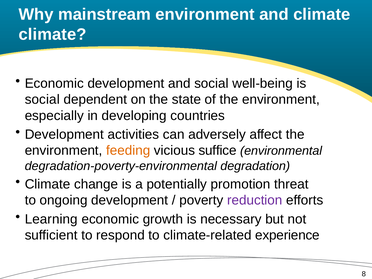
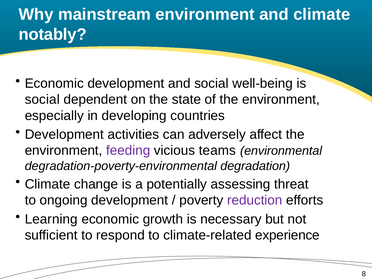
climate: climate -> notably (53, 34)
feeding colour: orange -> purple (128, 151)
suffice: suffice -> teams (217, 151)
promotion: promotion -> assessing (241, 184)
